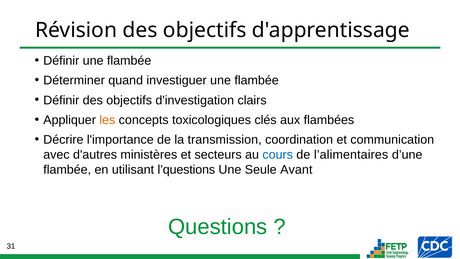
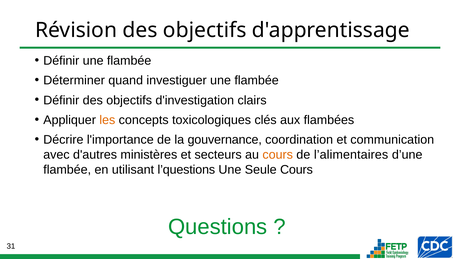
transmission: transmission -> gouvernance (225, 140)
cours colour: blue -> orange (278, 155)
Seule Avant: Avant -> Cours (296, 169)
